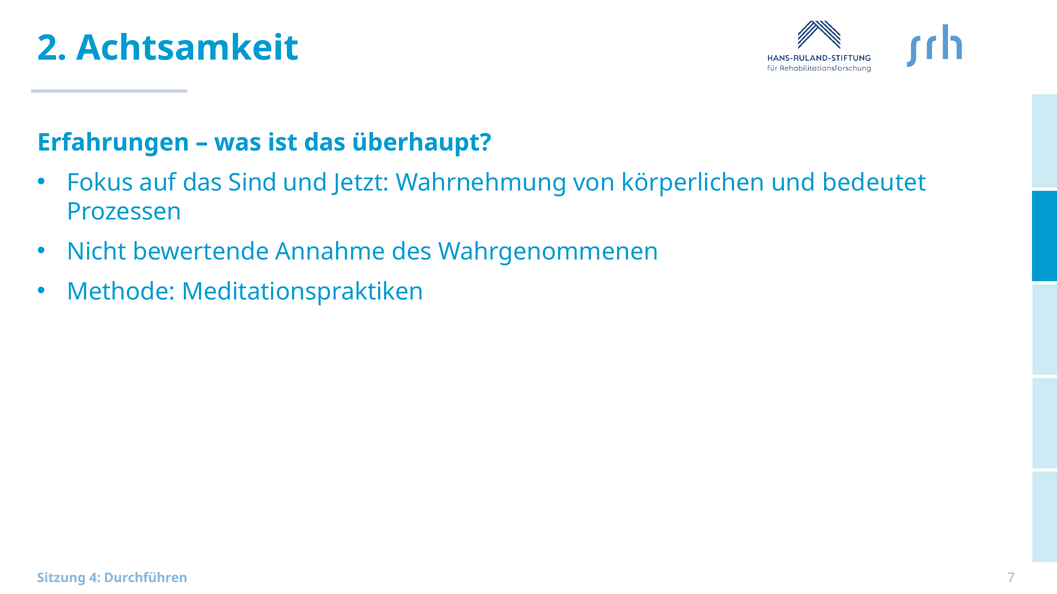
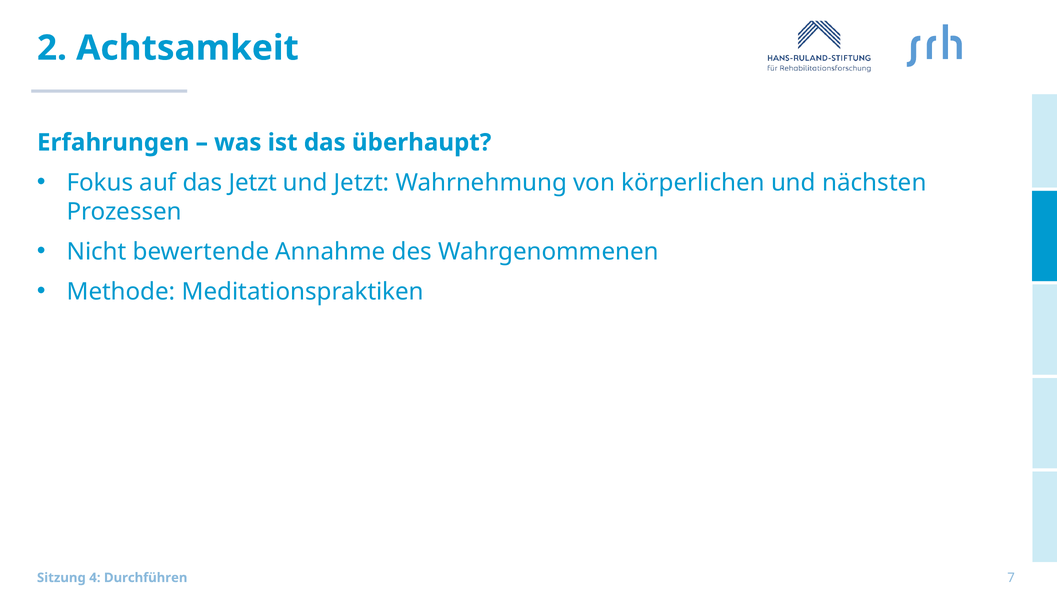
das Sind: Sind -> Jetzt (253, 183)
bedeutet: bedeutet -> nächsten (874, 183)
